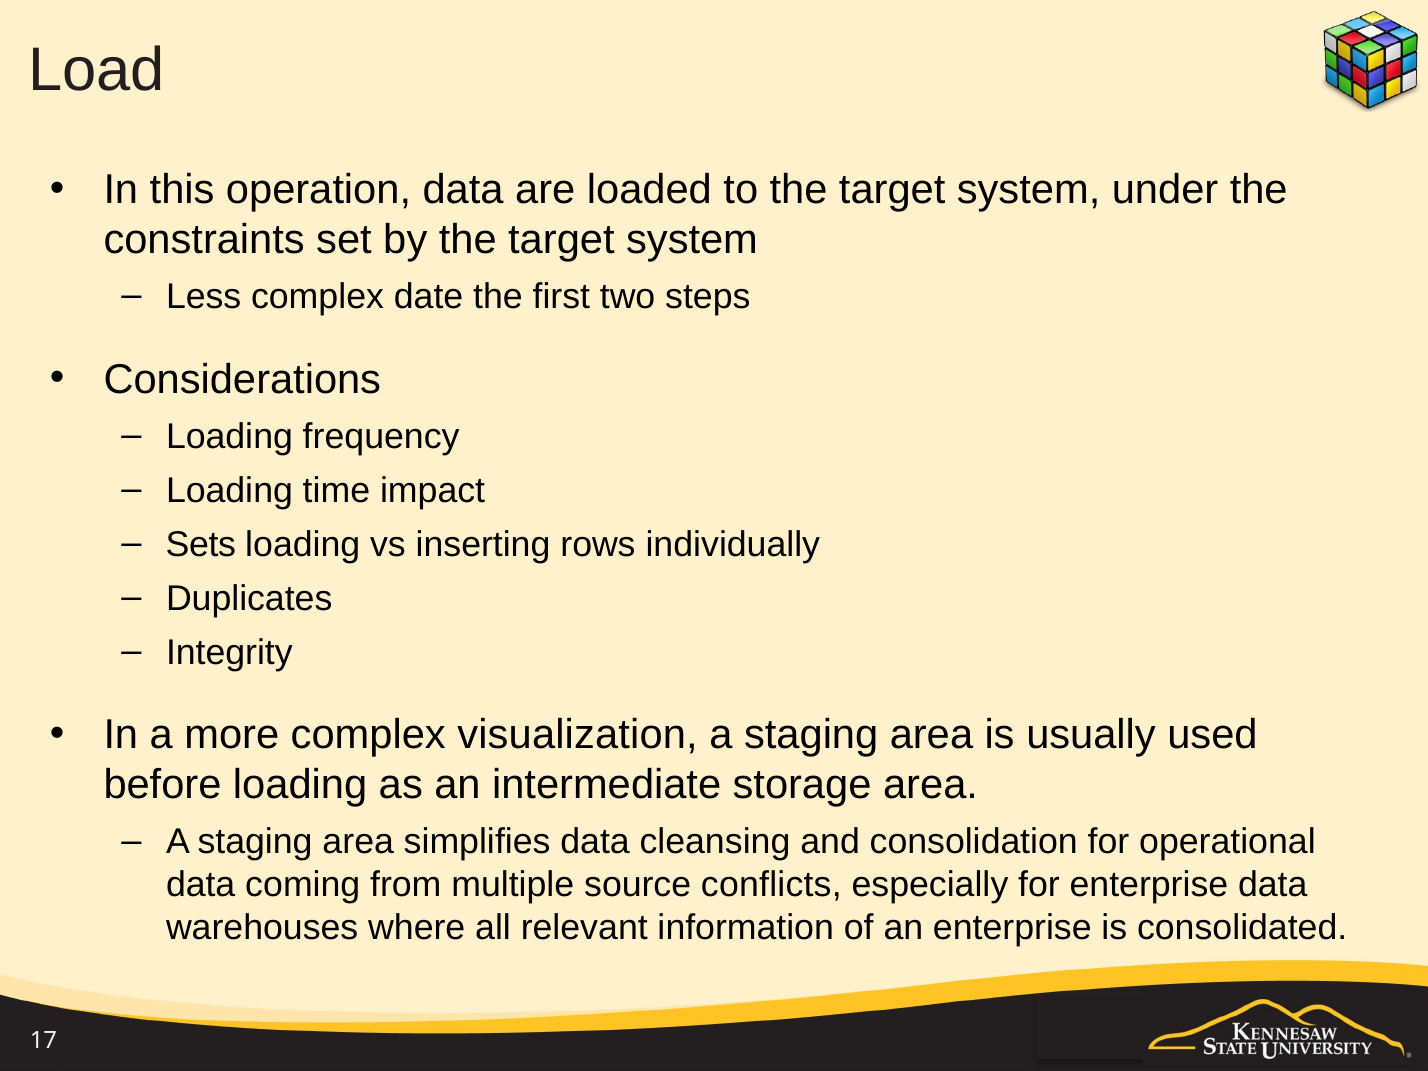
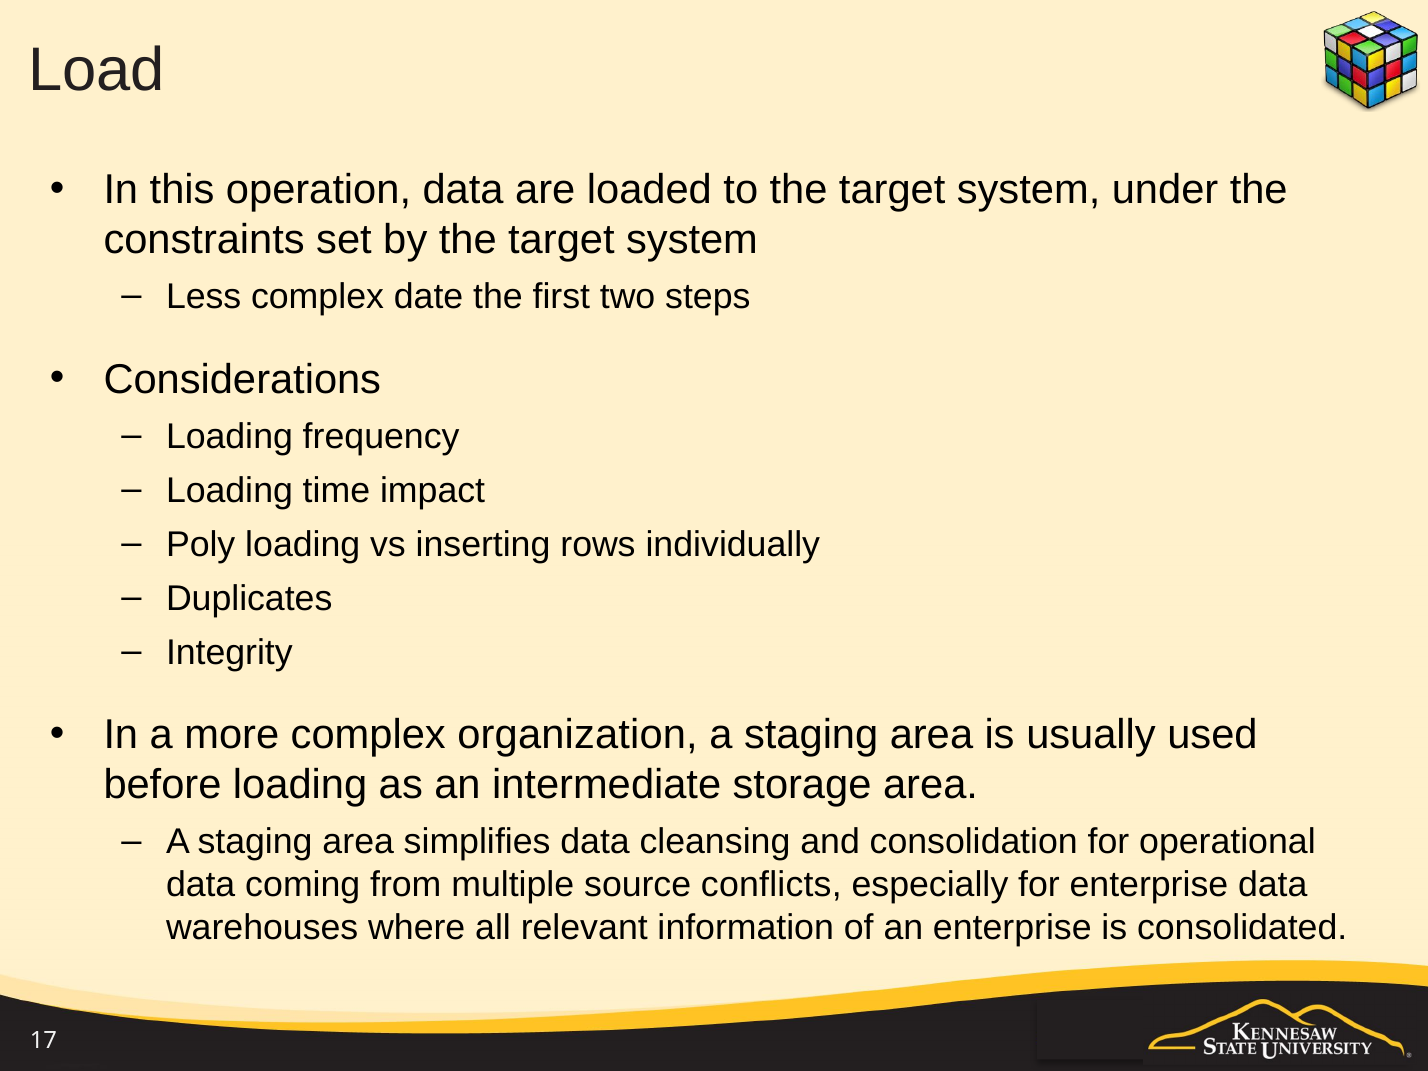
Sets: Sets -> Poly (201, 544)
visualization: visualization -> organization (578, 735)
